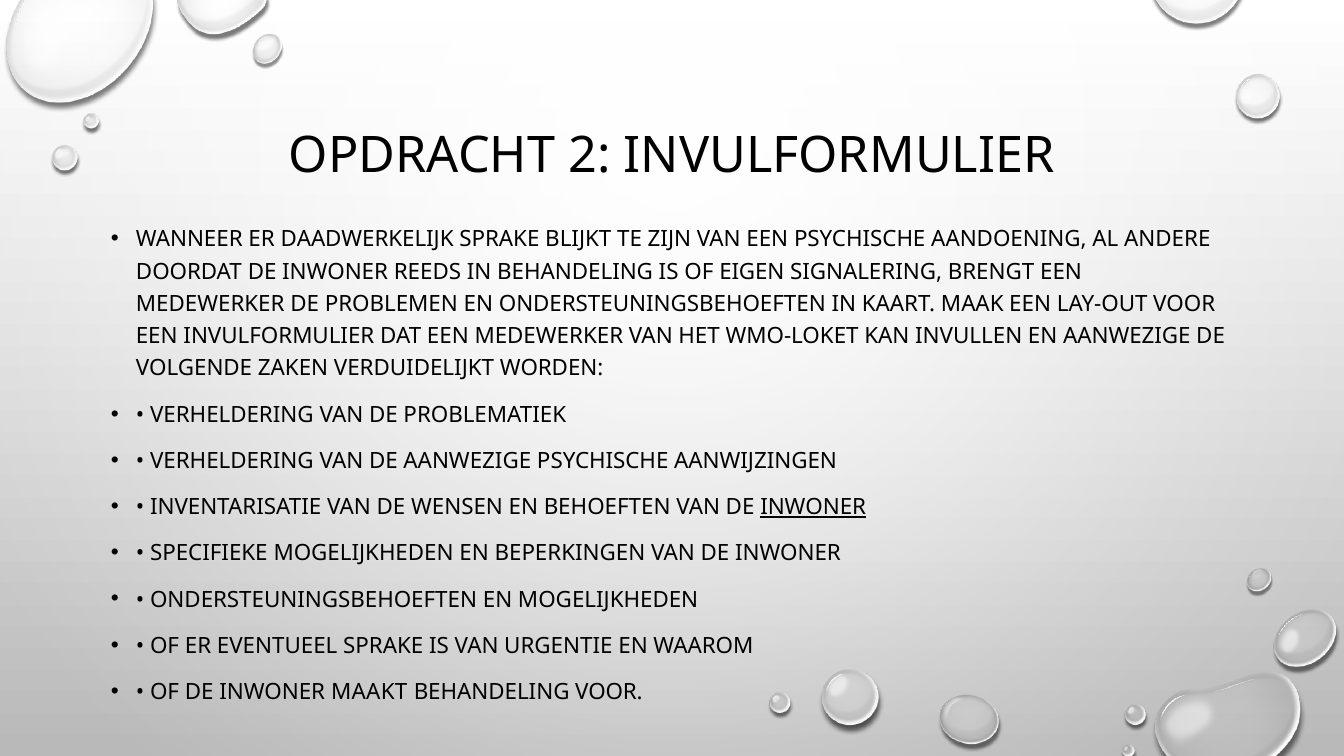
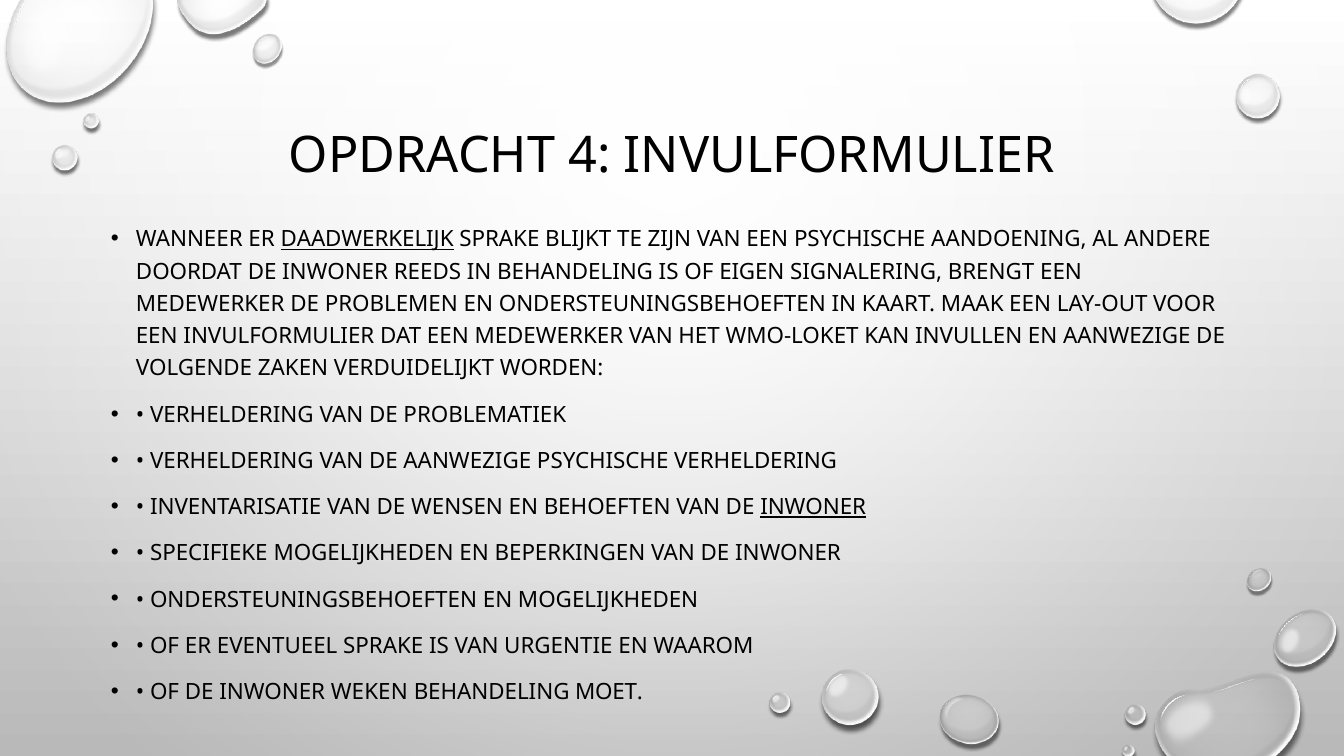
2: 2 -> 4 (589, 156)
DAADWERKELIJK underline: none -> present (367, 240)
PSYCHISCHE AANWIJZINGEN: AANWIJZINGEN -> VERHELDERING (756, 461)
MAAKT: MAAKT -> WEKEN (369, 692)
BEHANDELING VOOR: VOOR -> MOET (609, 692)
